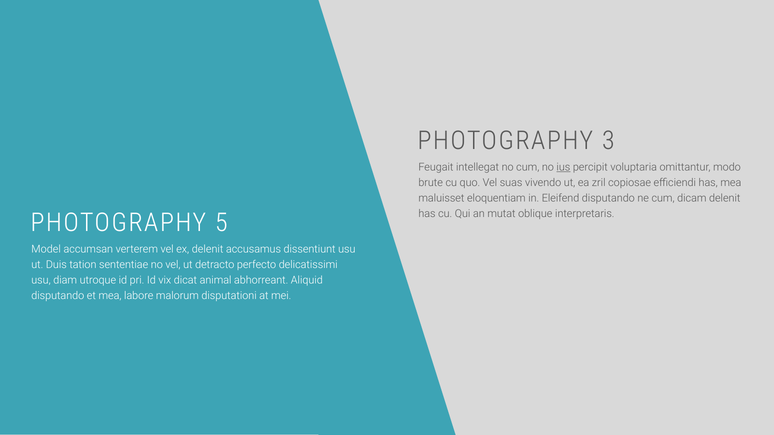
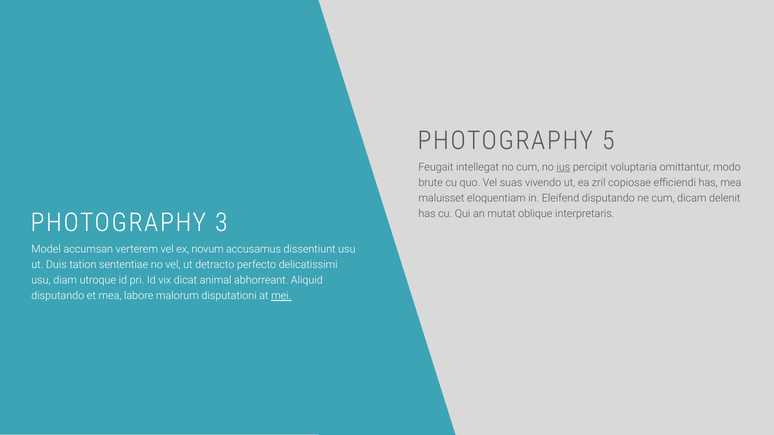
3: 3 -> 5 (609, 141)
5: 5 -> 3 (221, 223)
ex delenit: delenit -> novum (208, 250)
mei underline: none -> present (281, 296)
